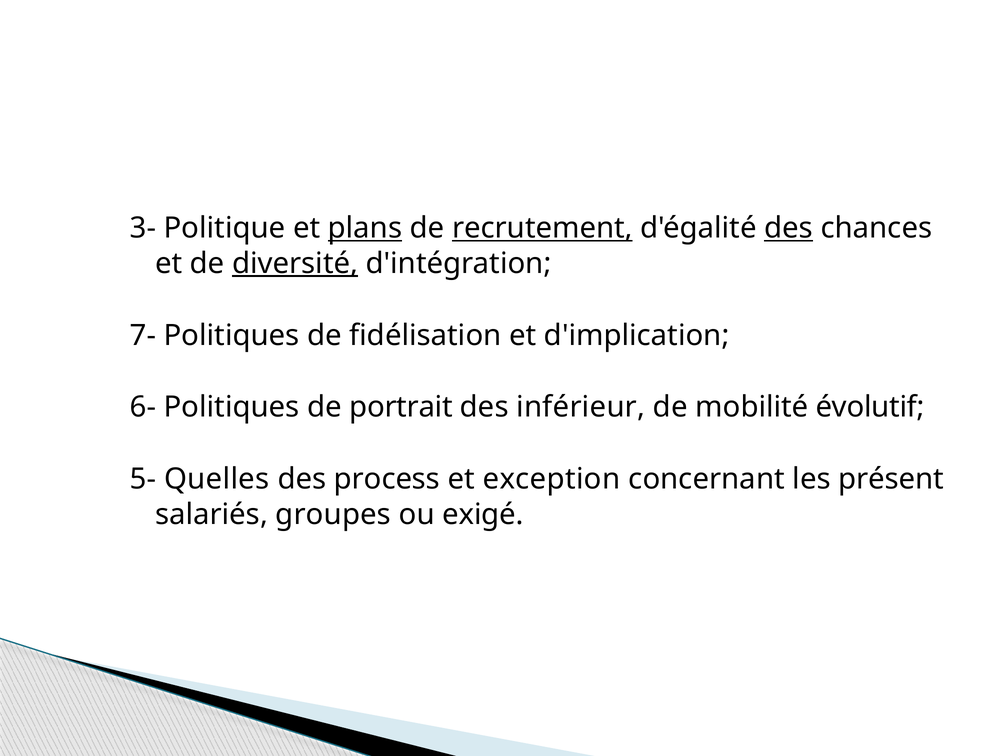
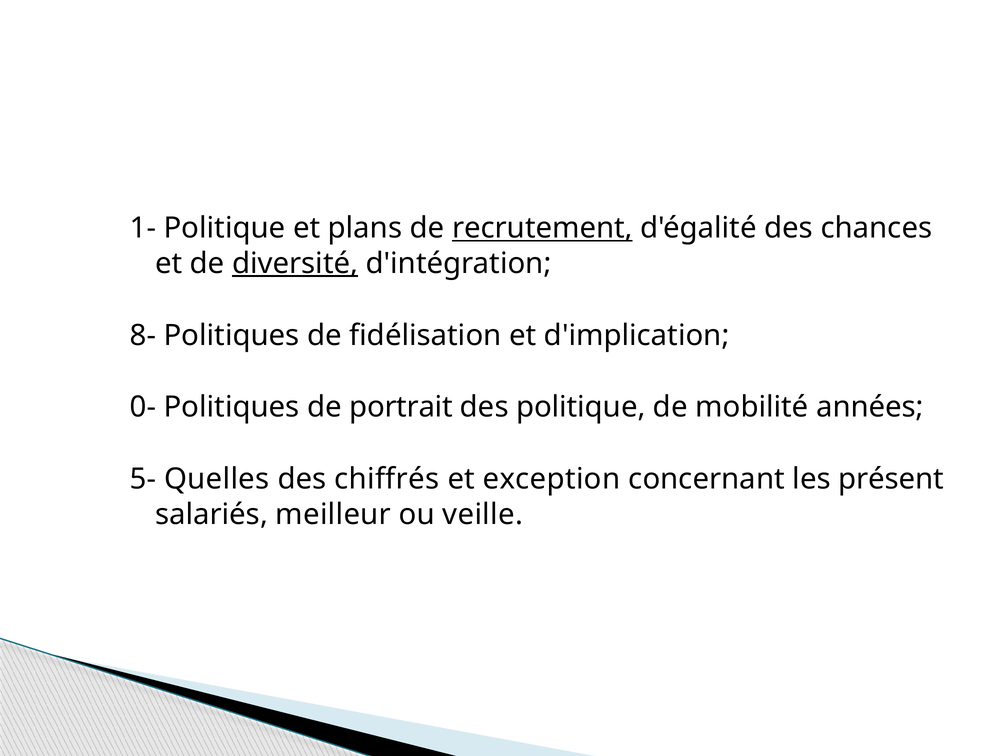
3-: 3- -> 1- (143, 228)
plans underline: present -> none (365, 228)
des underline: present -> none (789, 228)
7-: 7- -> 8- (143, 335)
6-: 6- -> 0- (143, 407)
des inférieur: inférieur -> politique (581, 407)
évolutif: évolutif -> années (870, 407)
process: process -> chiffrés (387, 479)
groupes: groupes -> meilleur (333, 514)
exigé: exigé -> veille (483, 514)
